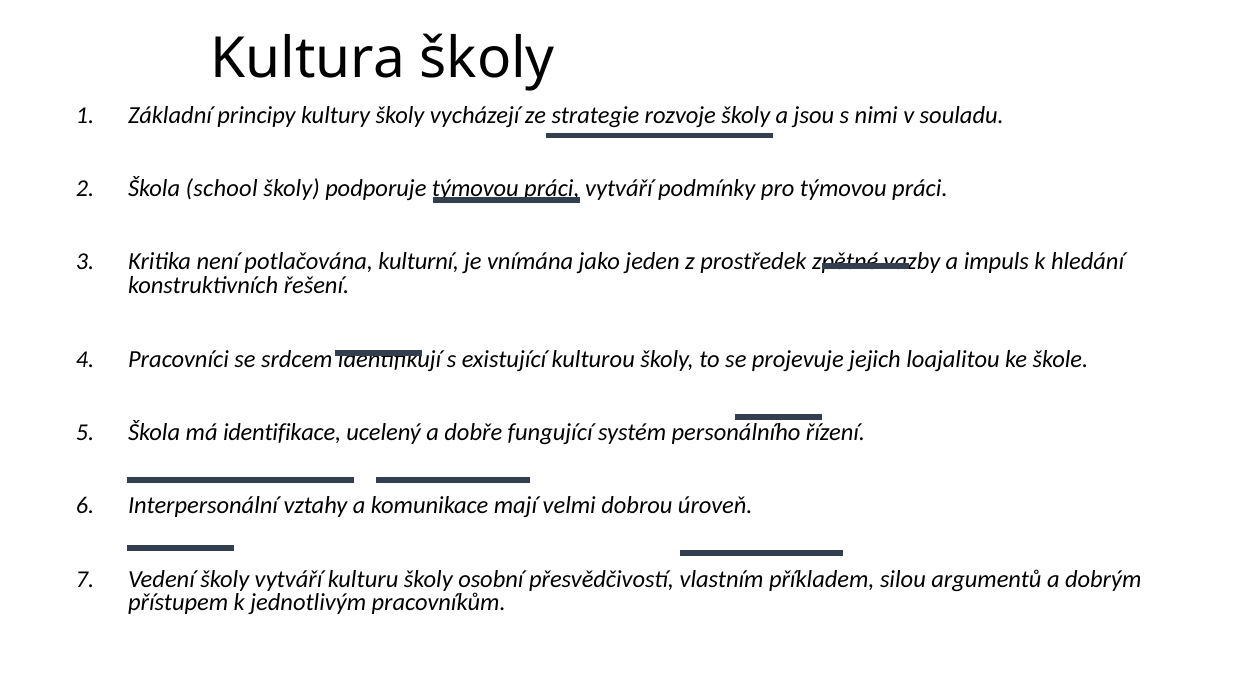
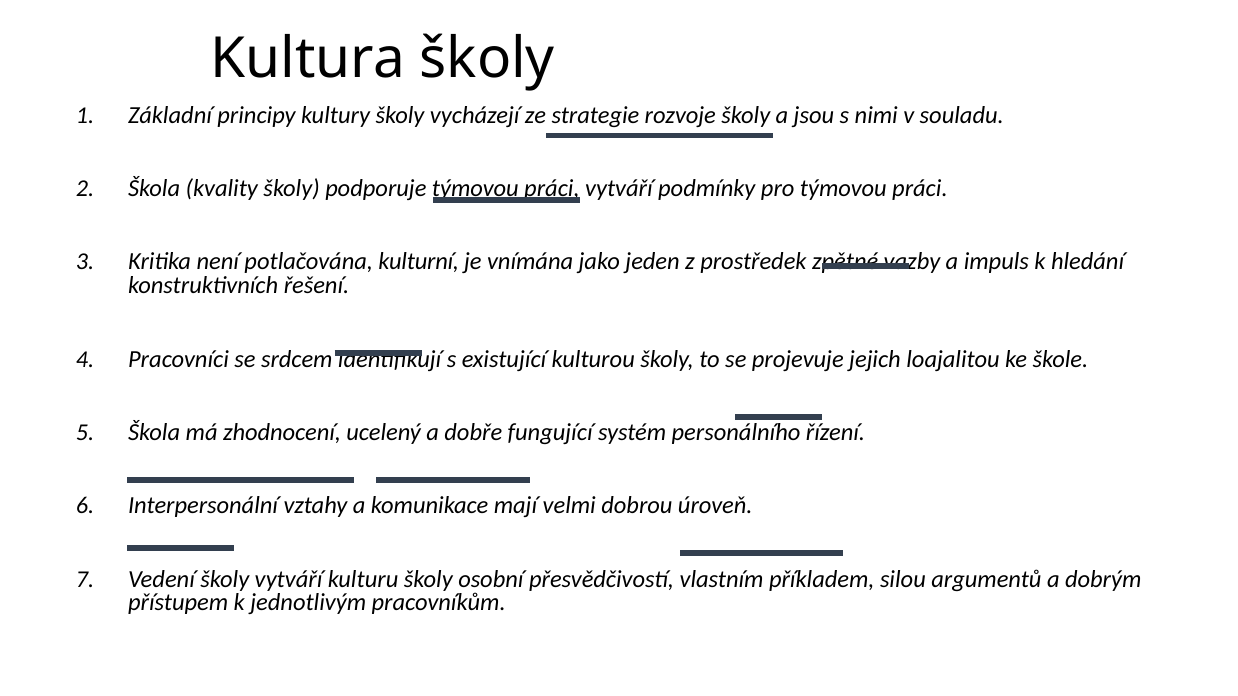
school: school -> kvality (222, 189)
identifikace: identifikace -> zhodnocení (282, 433)
